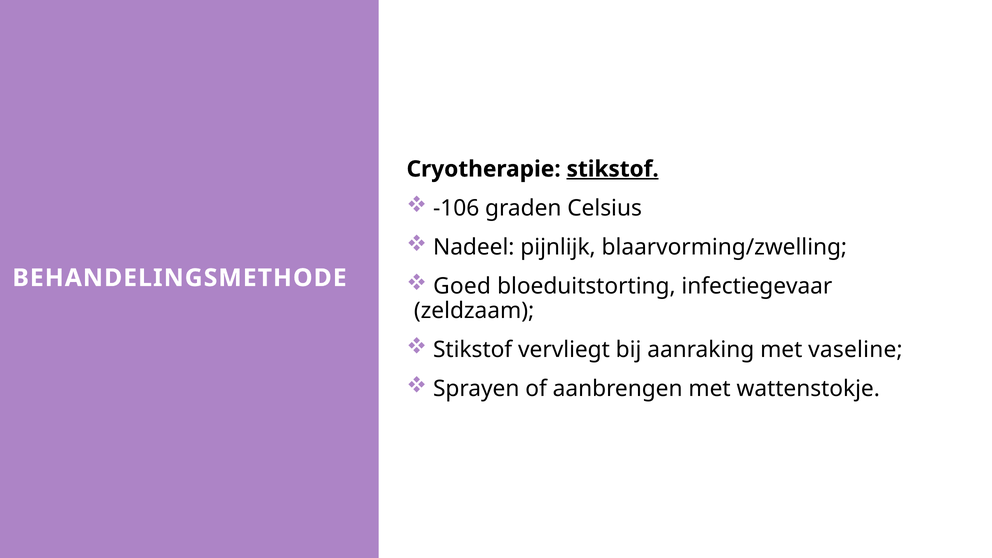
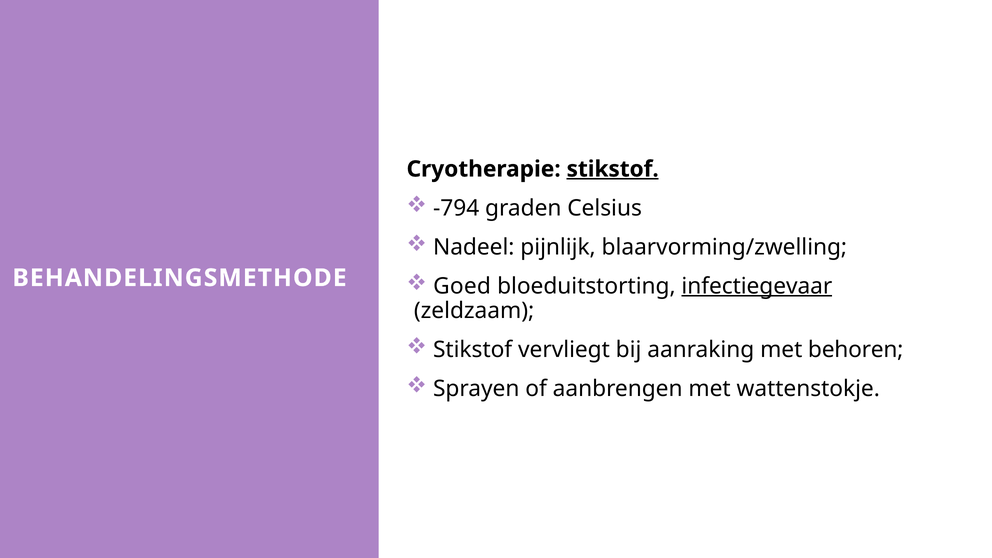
-106: -106 -> -794 (456, 208)
infectiegevaar underline: none -> present (757, 286)
vaseline: vaseline -> behoren (856, 350)
